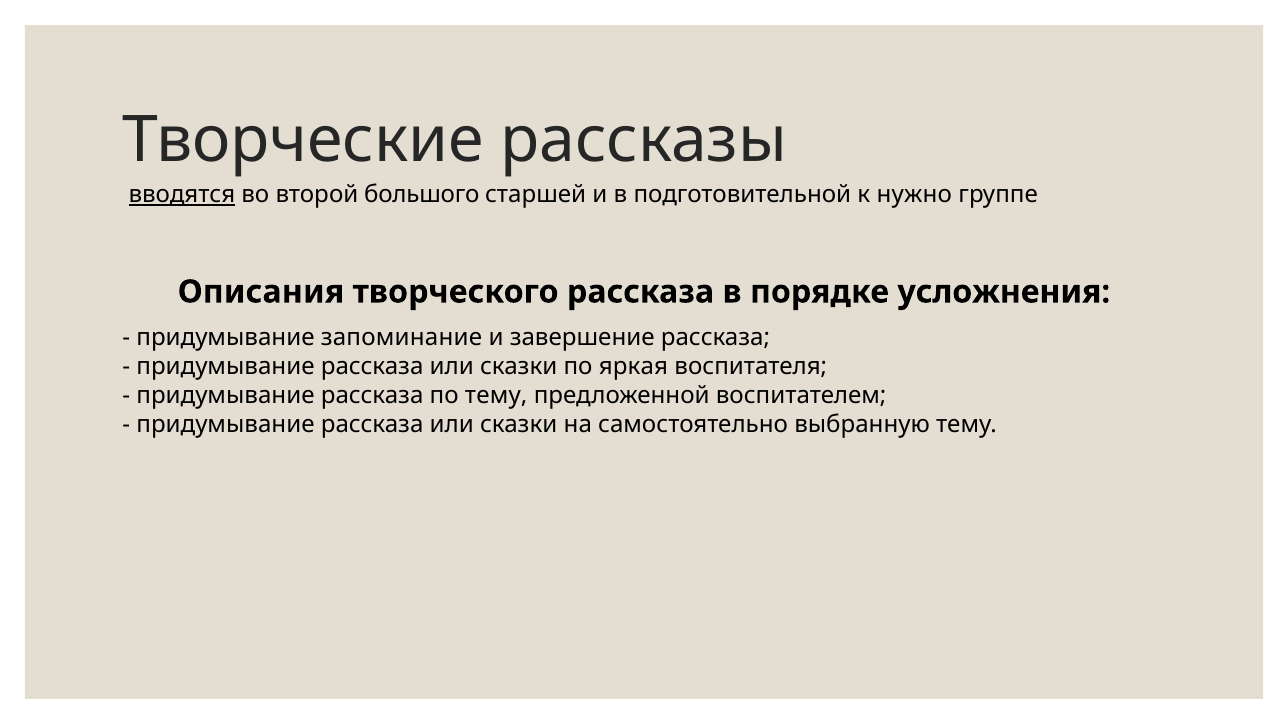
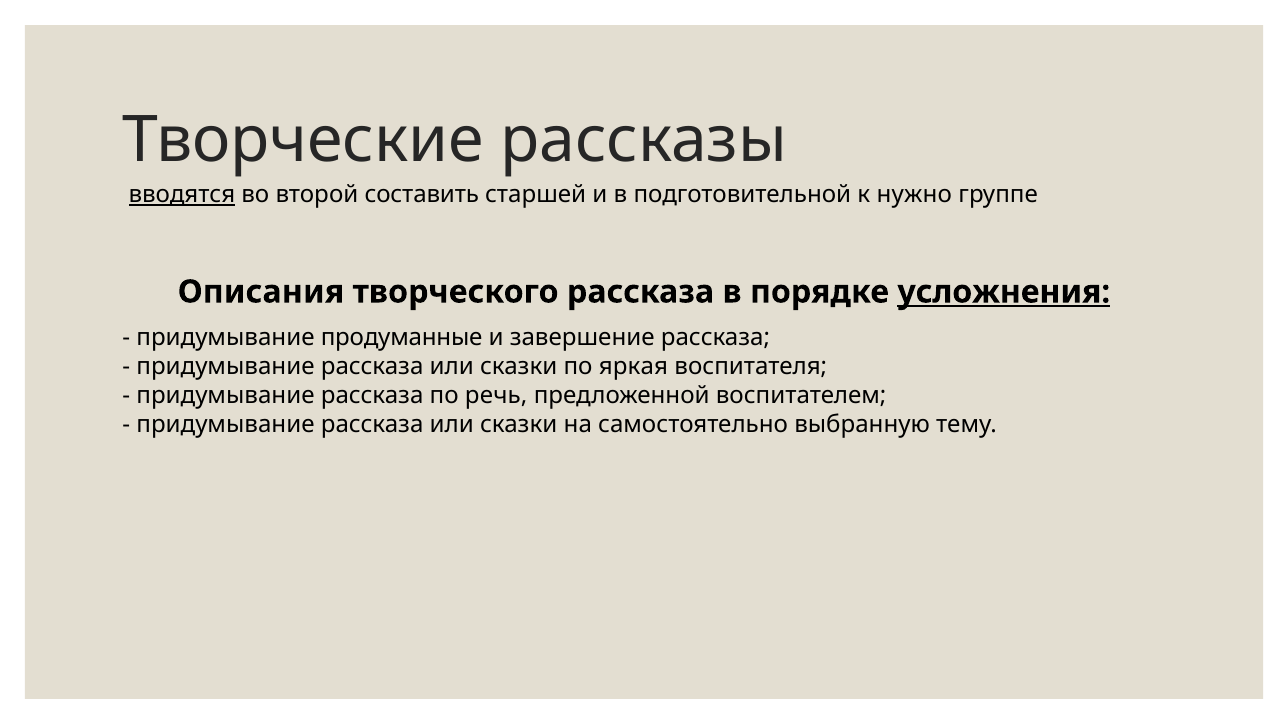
большого: большого -> составить (422, 195)
усложнения underline: none -> present (1004, 292)
запоминание: запоминание -> продуманные (402, 337)
по тему: тему -> речь (496, 395)
